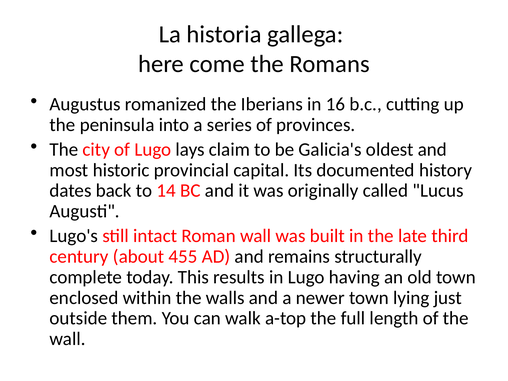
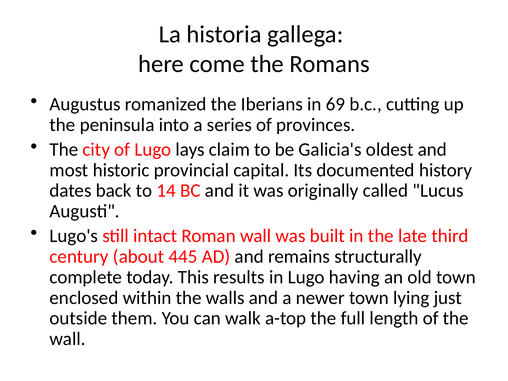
16: 16 -> 69 (335, 104)
455: 455 -> 445 (183, 257)
